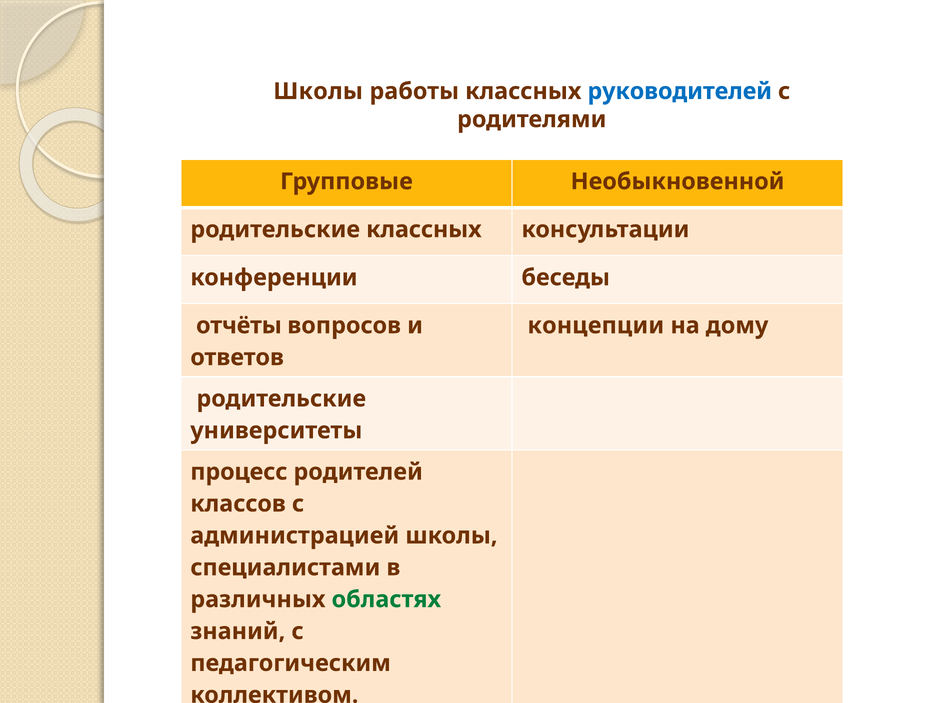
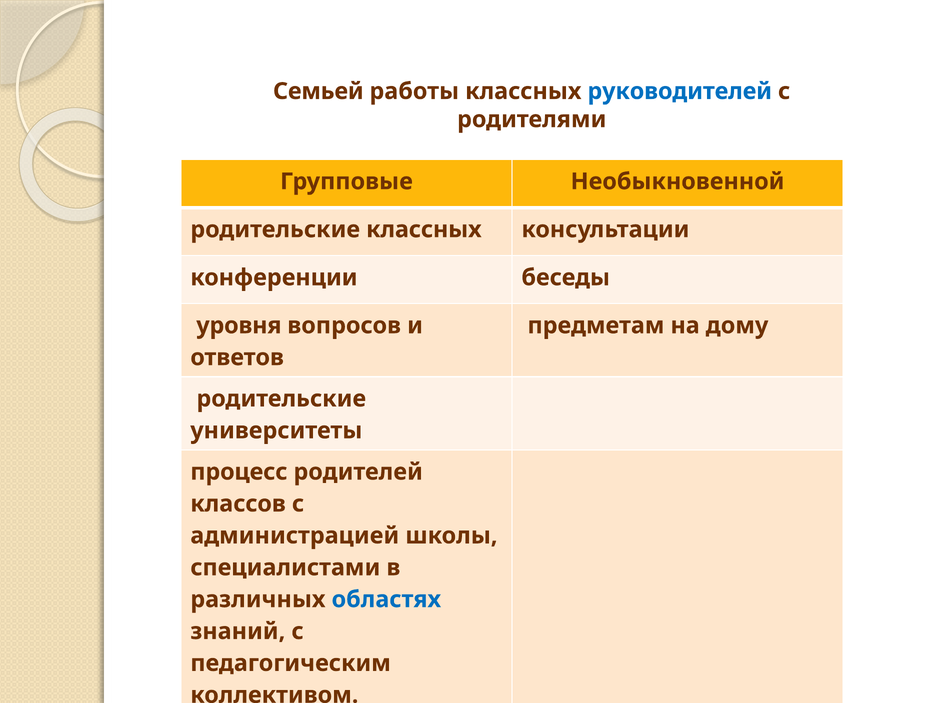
Школы: Школы -> Семьей (318, 91)
отчёты: отчёты -> уровня (239, 326)
концепции: концепции -> предметам (596, 326)
областях colour: green -> blue (386, 600)
